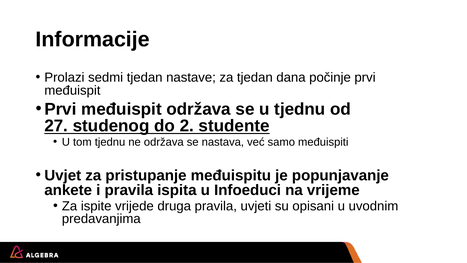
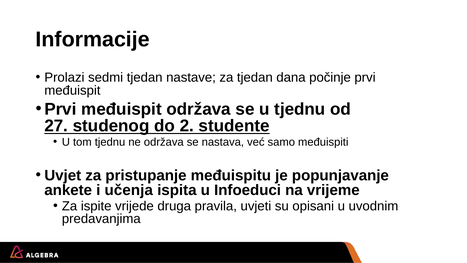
i pravila: pravila -> učenja (129, 190)
